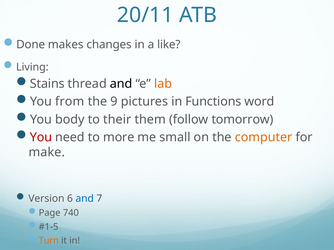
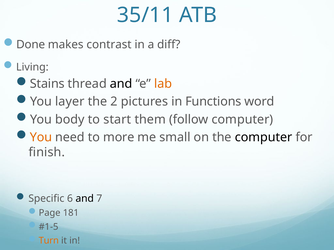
20/11: 20/11 -> 35/11 (145, 15)
changes: changes -> contrast (109, 45)
like: like -> diff (169, 45)
from: from -> layer (70, 102)
9: 9 -> 2 (114, 102)
their: their -> start (117, 120)
follow tomorrow: tomorrow -> computer (242, 120)
You colour: red -> orange (41, 137)
computer colour: orange -> black (264, 137)
make: make -> finish (47, 153)
Version: Version -> Specific (46, 199)
and colour: blue -> black (85, 199)
740: 740 -> 181 (71, 213)
